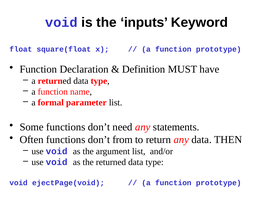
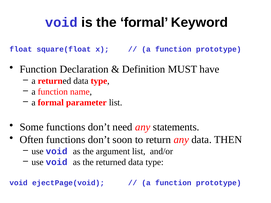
the inputs: inputs -> formal (144, 22)
from: from -> soon (123, 140)
